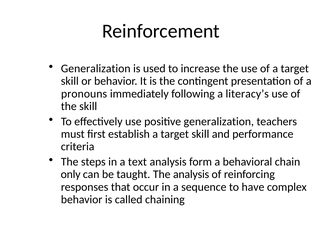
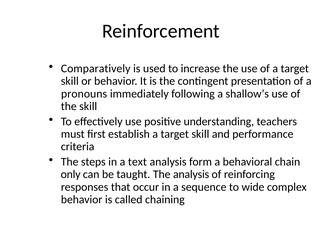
Generalization: Generalization -> Comparatively (96, 68)
literacy’s: literacy’s -> shallow’s (247, 94)
positive generalization: generalization -> understanding (219, 121)
have: have -> wide (253, 187)
